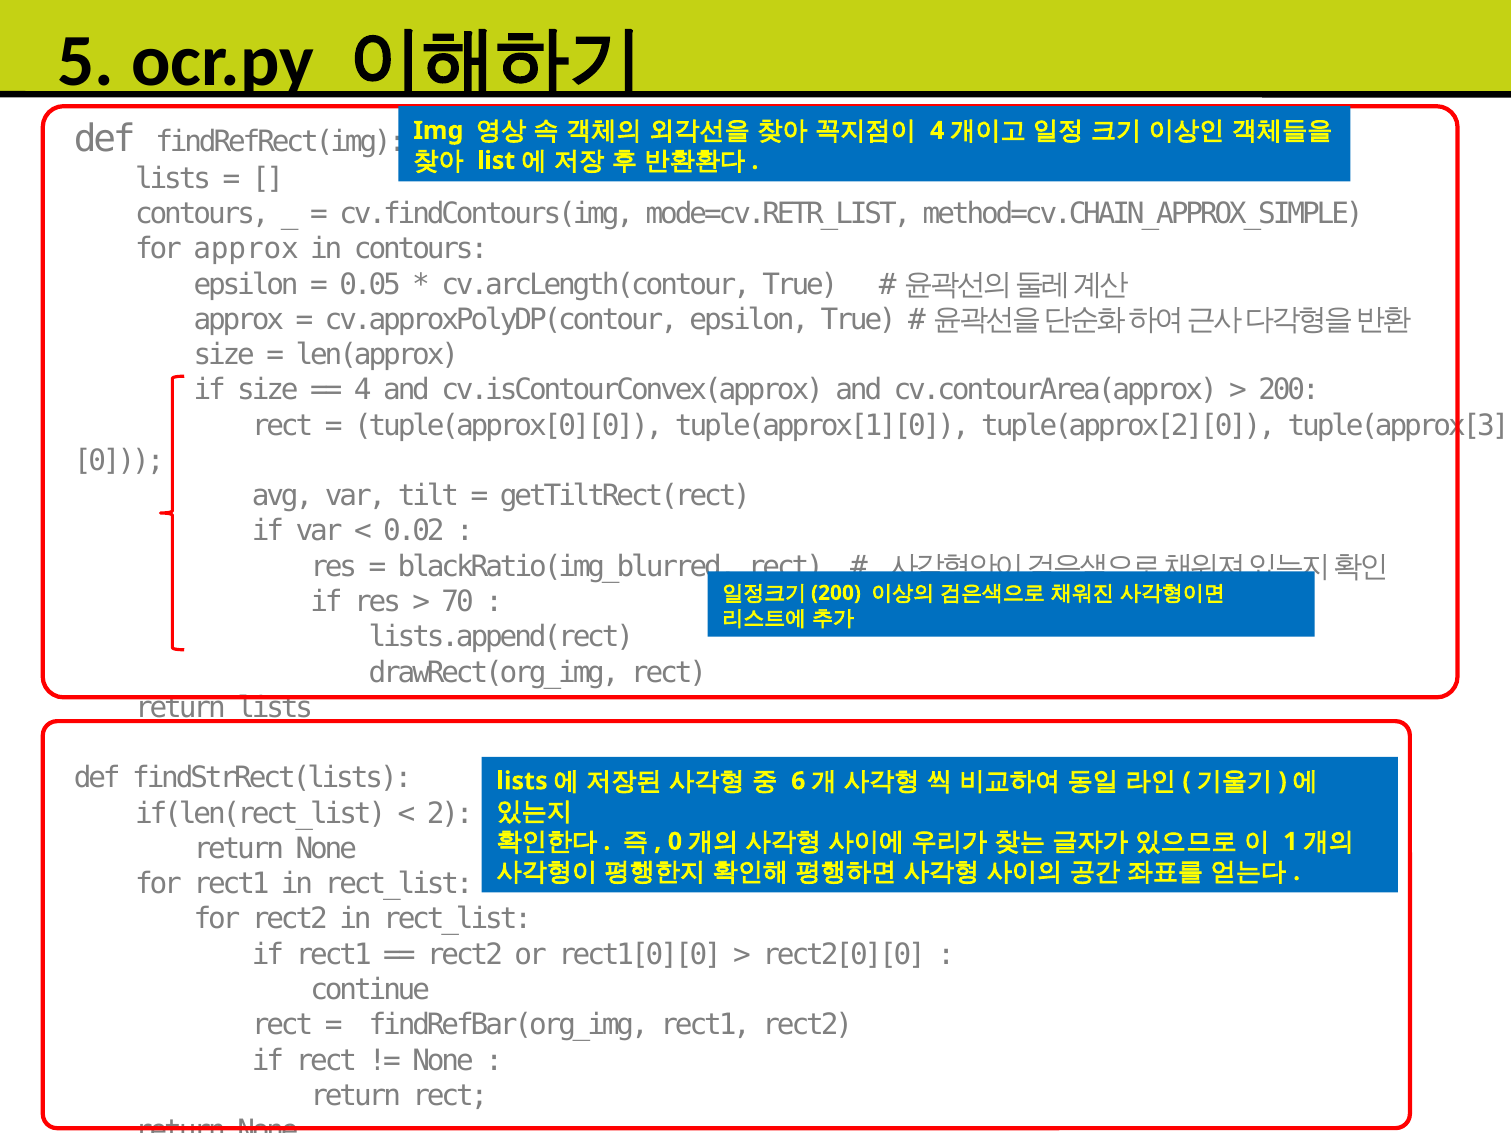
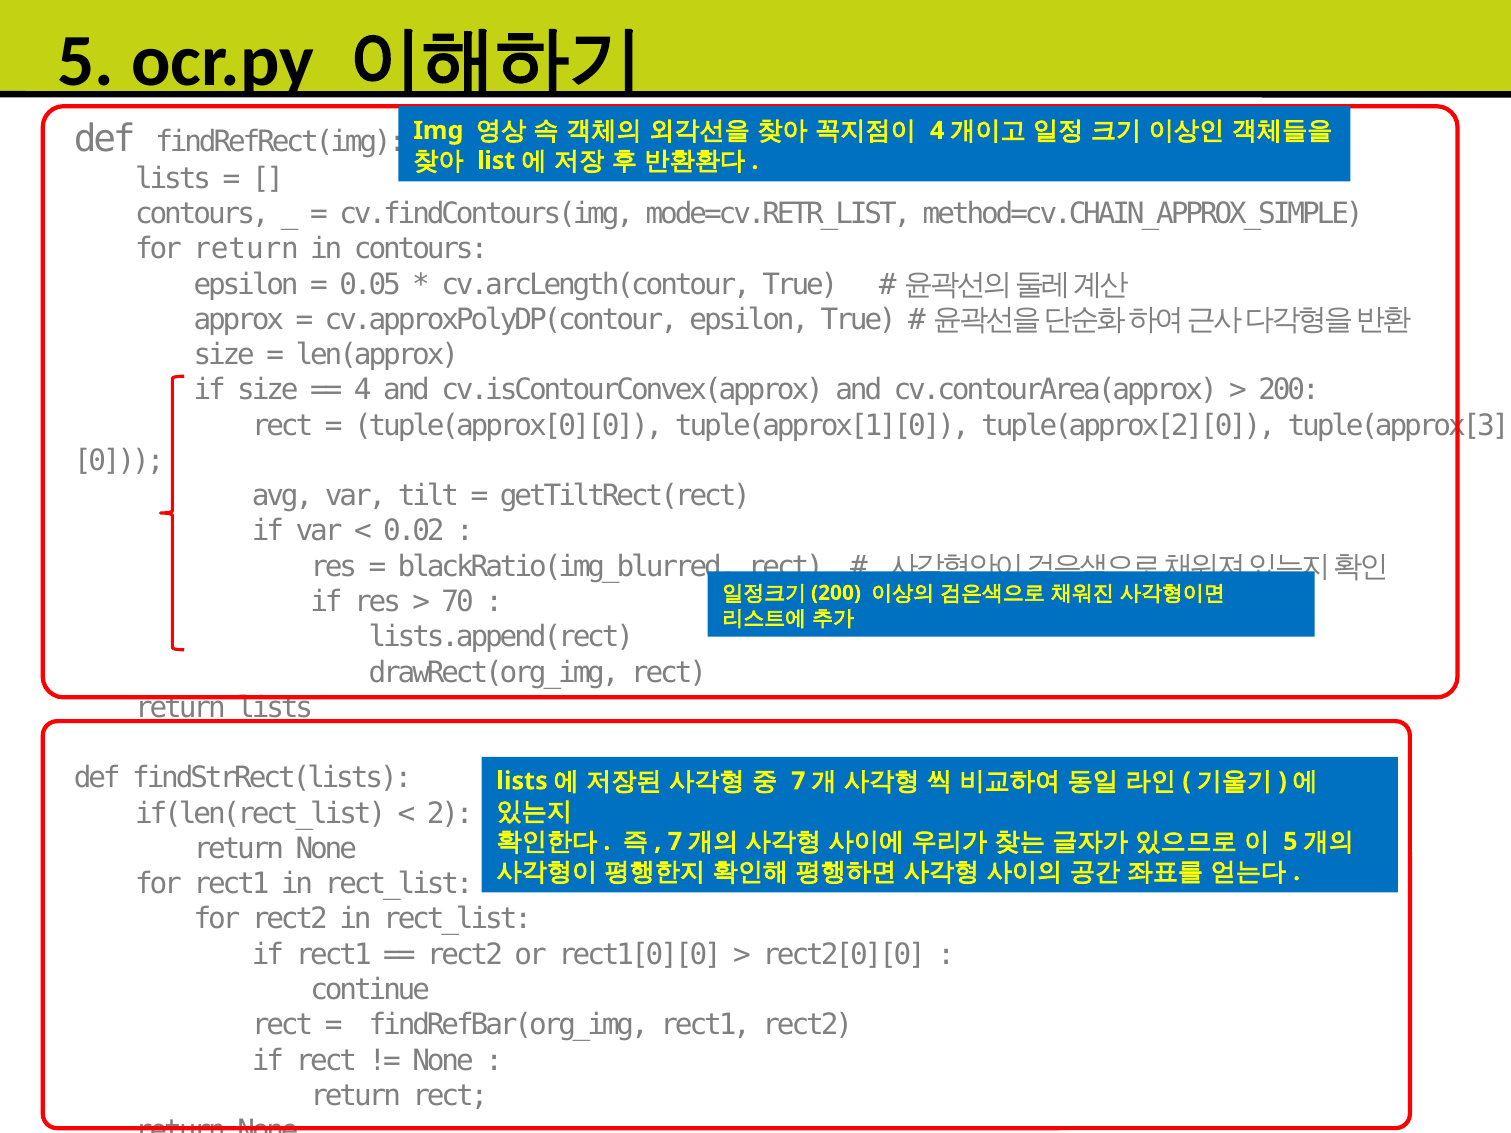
for approx: approx -> return (246, 249)
6: 6 -> 7 (798, 781)
0: 0 -> 7 (675, 842)
1: 1 -> 5 (1290, 842)
